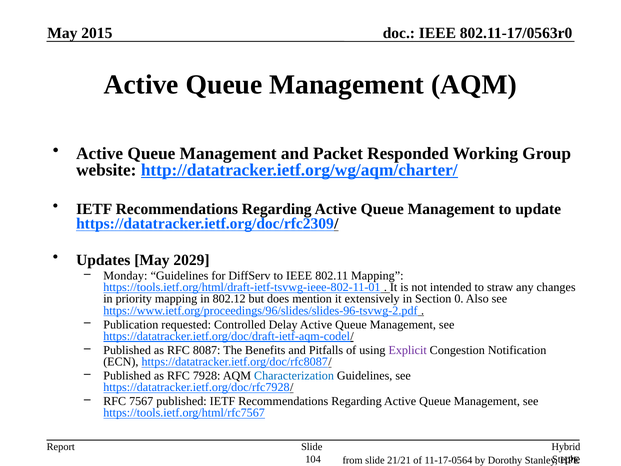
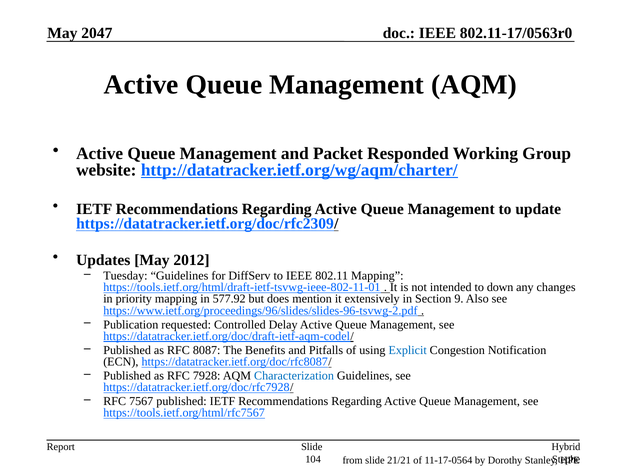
2015: 2015 -> 2047 (97, 33)
2029: 2029 -> 2012 (192, 260)
Monday: Monday -> Tuesday (125, 276)
straw: straw -> down (500, 287)
802.12: 802.12 -> 577.92 (229, 299)
0: 0 -> 9 (459, 299)
Explicit colour: purple -> blue (408, 350)
